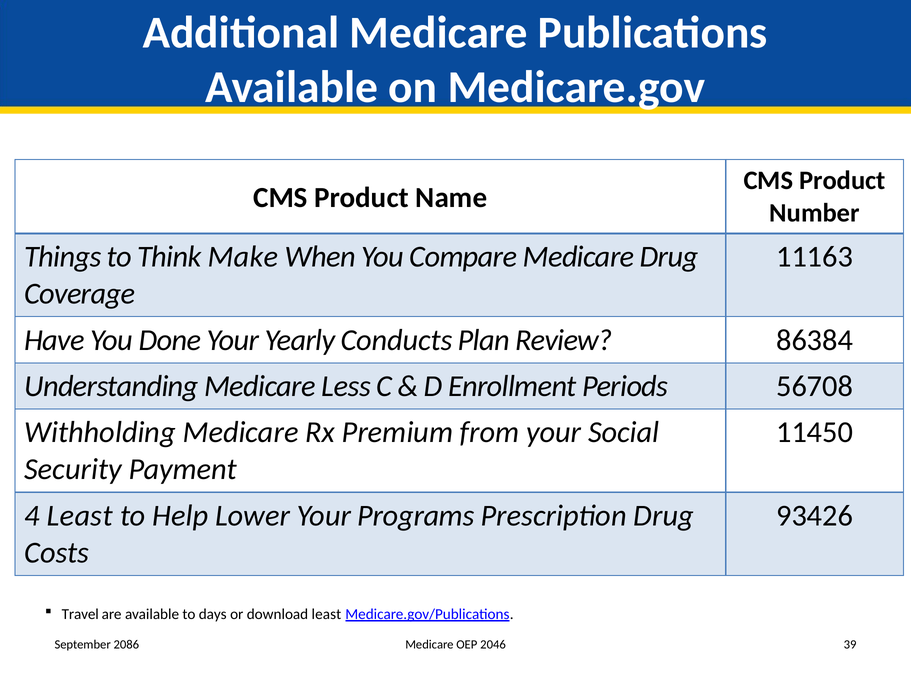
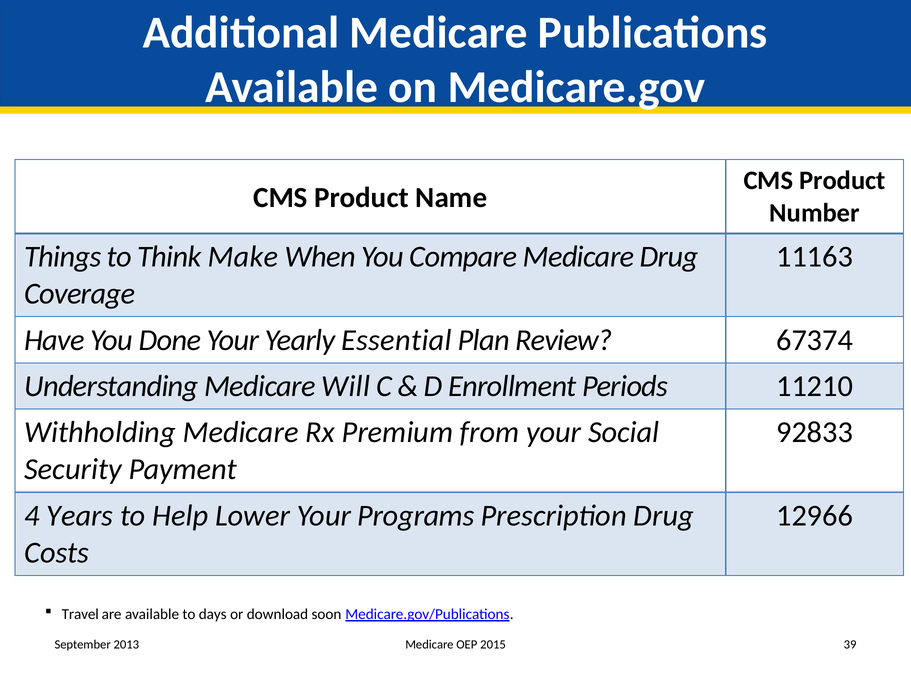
Conducts: Conducts -> Essential (396, 340)
86384: 86384 -> 67374 (815, 340)
Less: Less -> Will (346, 386)
56708: 56708 -> 11210 (815, 386)
11450: 11450 -> 92833 (815, 433)
4 Least: Least -> Years (80, 516)
93426: 93426 -> 12966 (815, 516)
download least: least -> soon (326, 614)
2086: 2086 -> 2013 (126, 645)
2046: 2046 -> 2015 (493, 645)
